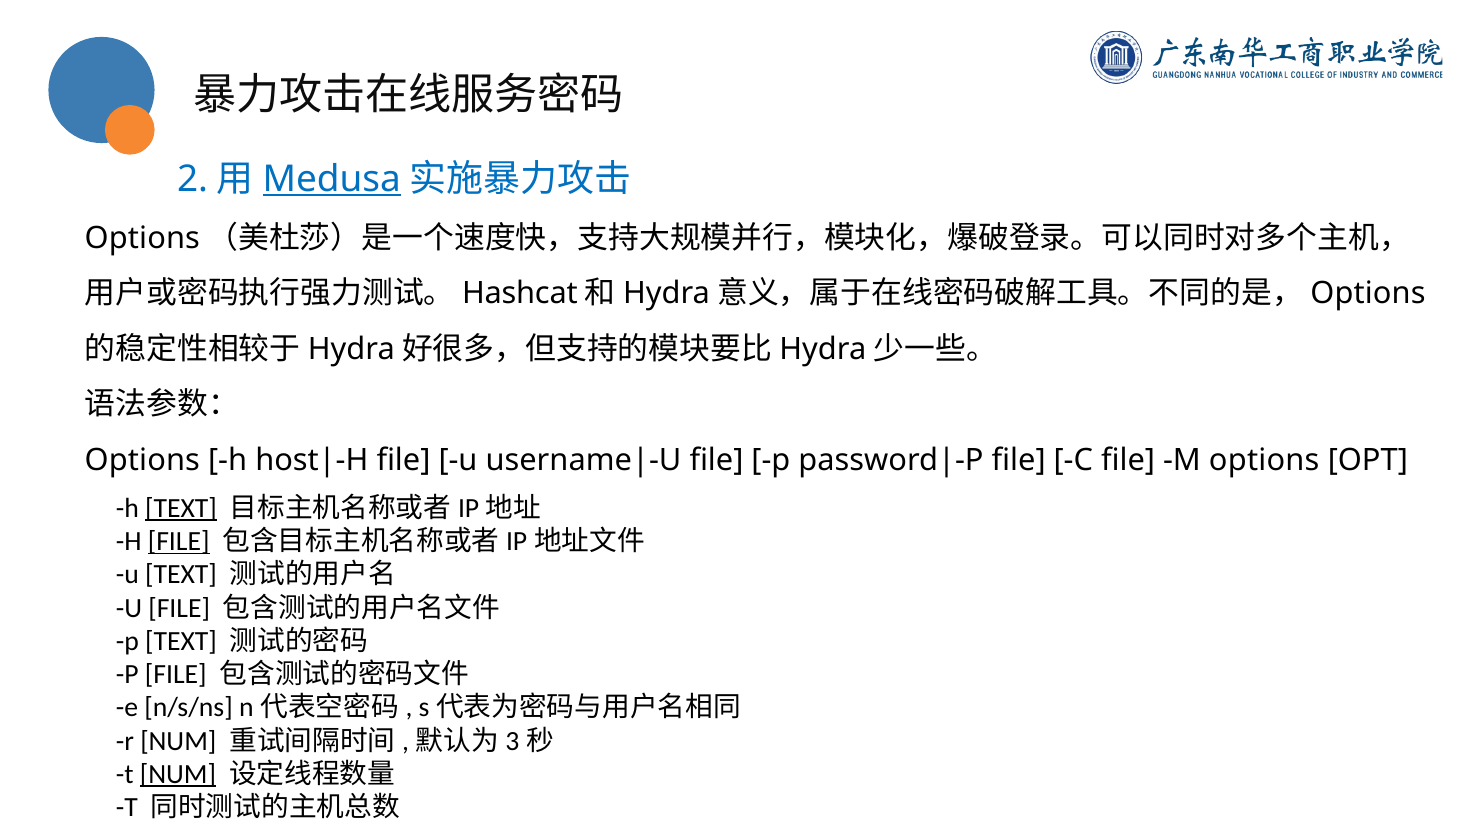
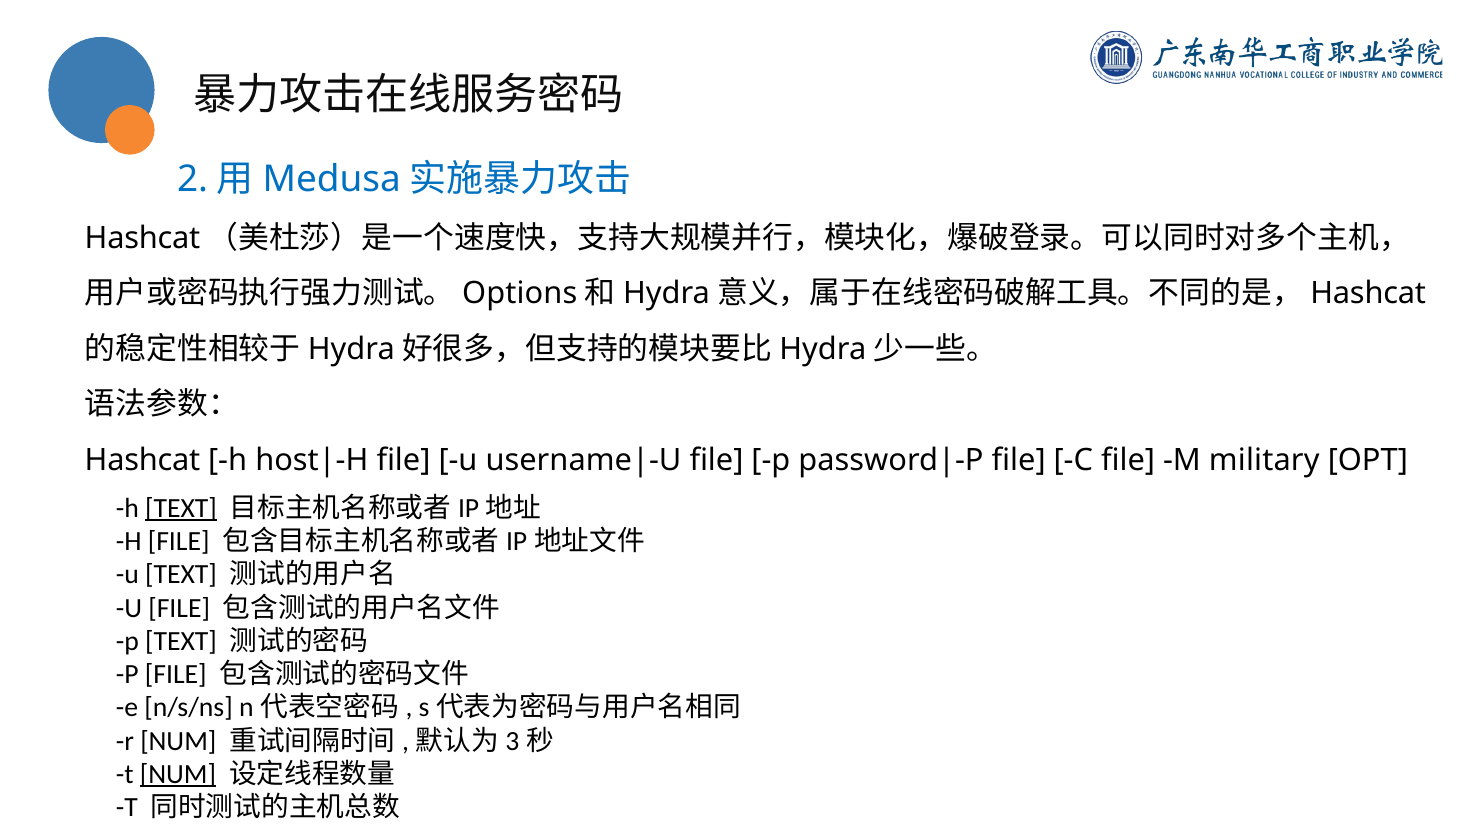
Medusa underline: present -> none (332, 179)
Options: Options -> Hashcat (143, 238)
Hashcat: Hashcat -> Options (520, 294)
Options: Options -> Hashcat (1368, 294)
Options: Options -> Hashcat (143, 460)
M options: options -> military (1264, 460)
FILE underline: present -> none (179, 541)
